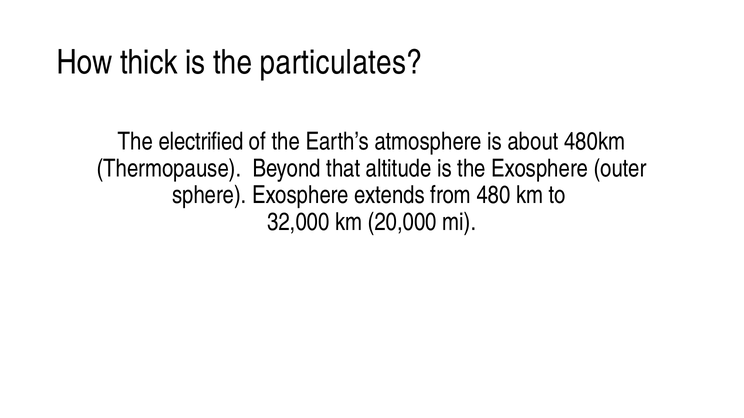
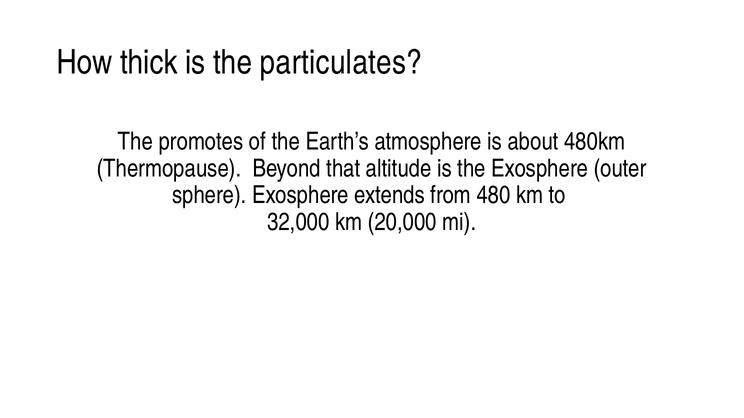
electrified: electrified -> promotes (201, 142)
